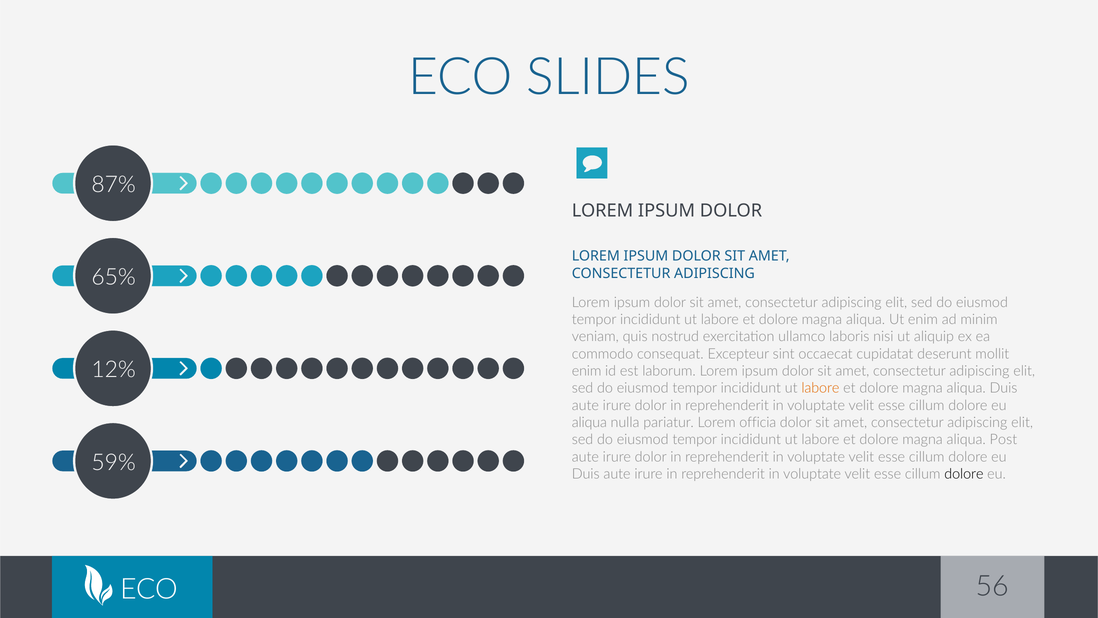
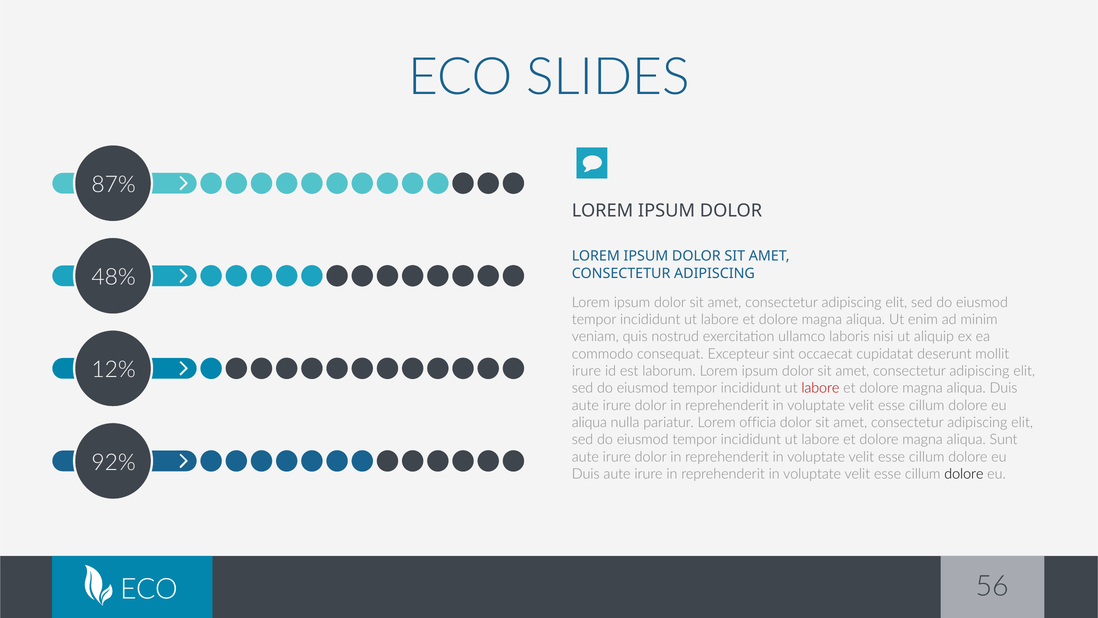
65%: 65% -> 48% (114, 277)
enim: enim -> irure (586, 371)
labore colour: orange -> red (820, 388)
Post: Post -> Sunt (1004, 439)
59%: 59% -> 92% (114, 462)
